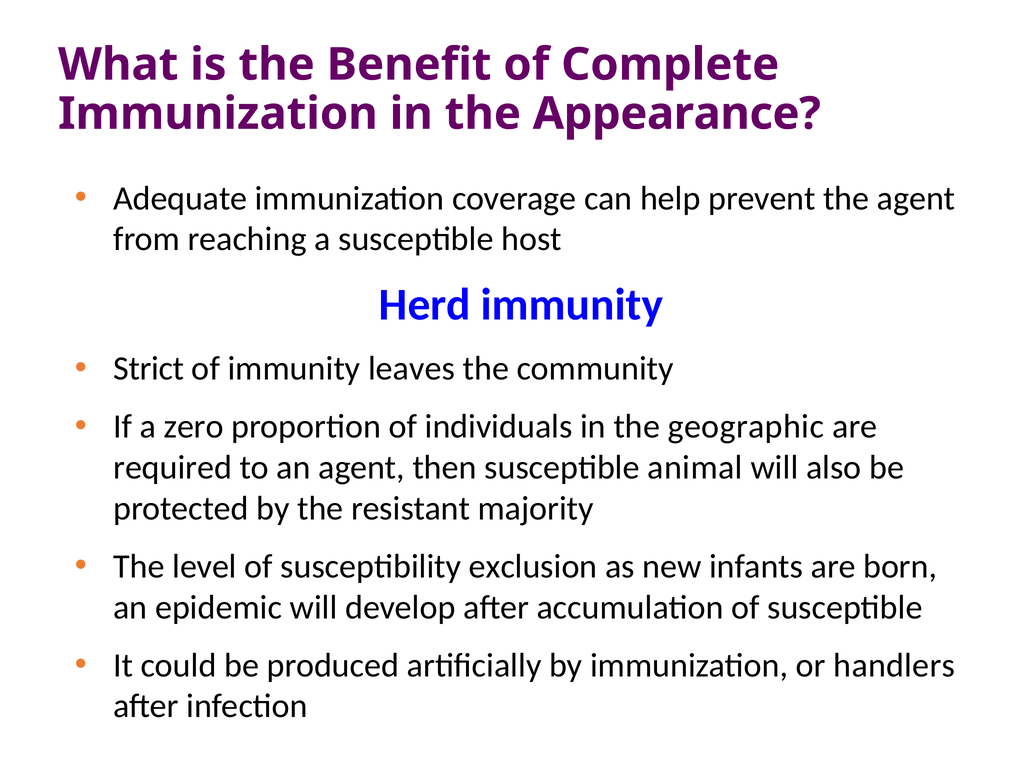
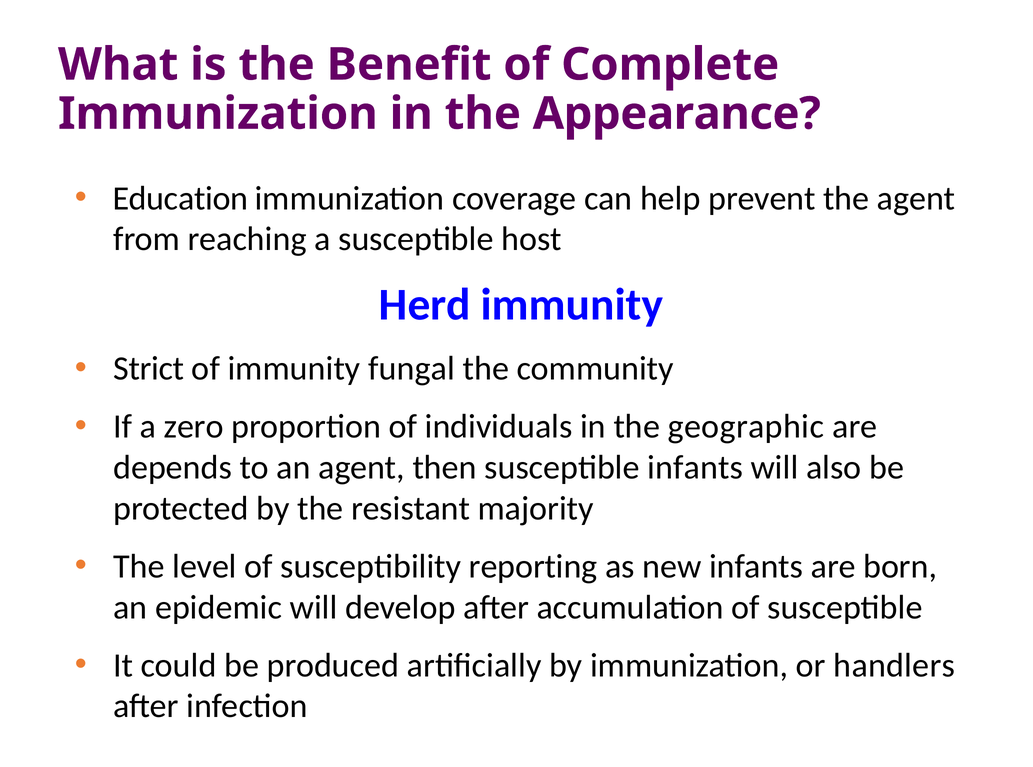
Adequate: Adequate -> Education (180, 198)
leaves: leaves -> fungal (412, 369)
required: required -> depends (173, 468)
susceptible animal: animal -> infants (695, 468)
exclusion: exclusion -> reporting (533, 566)
